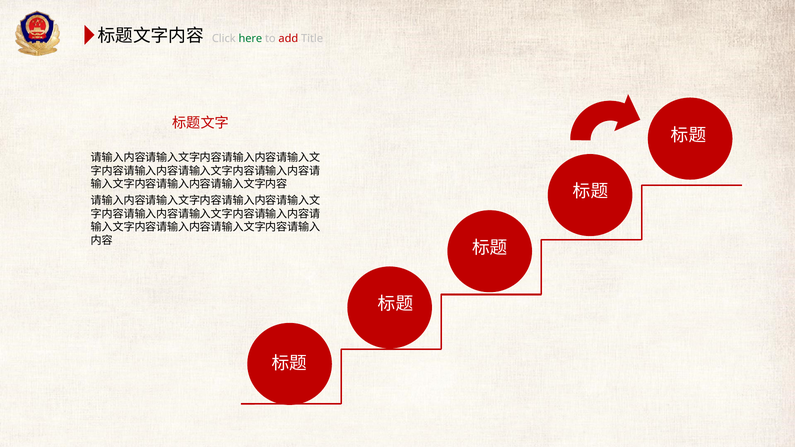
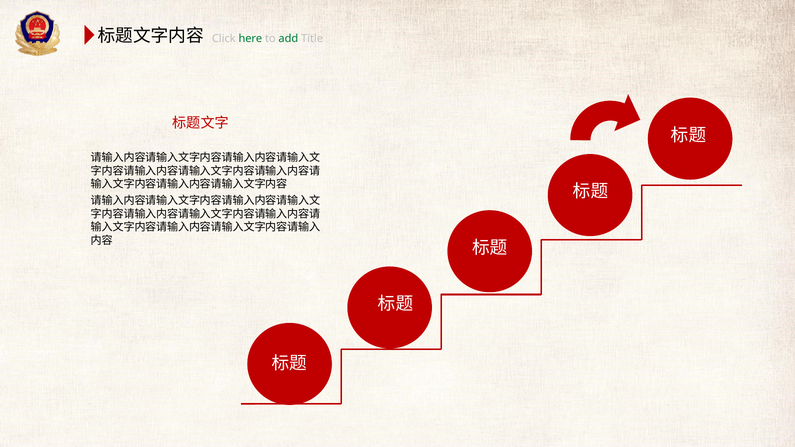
add colour: red -> green (288, 38)
